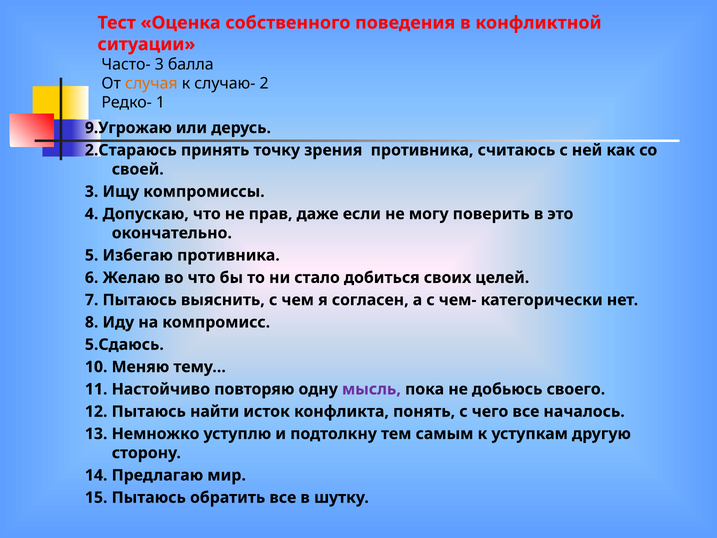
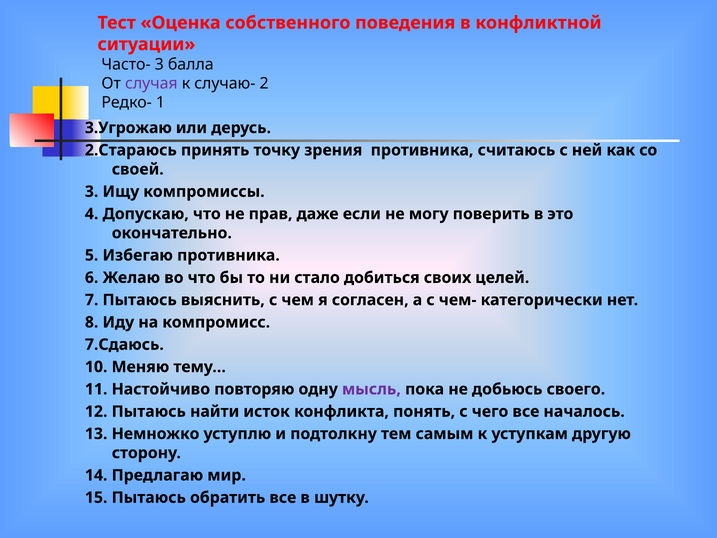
случая colour: orange -> purple (151, 84)
9.Угрожаю: 9.Угрожаю -> 3.Угрожаю (128, 128)
5.Сдаюсь: 5.Сдаюсь -> 7.Сдаюсь (124, 344)
